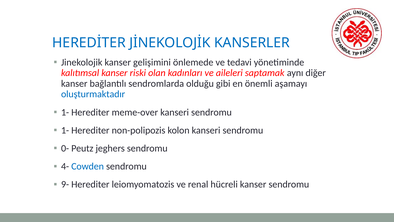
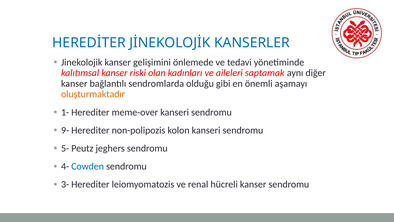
oluşturmaktadır colour: blue -> orange (93, 94)
1-: 1- -> 9- (65, 130)
0-: 0- -> 5- (65, 148)
9-: 9- -> 3- (65, 184)
